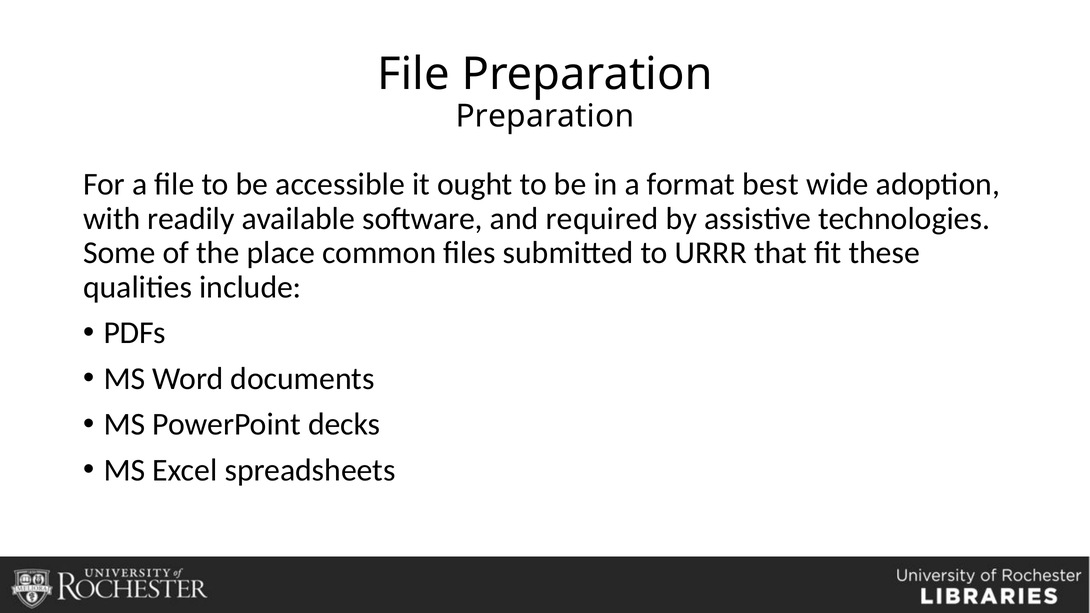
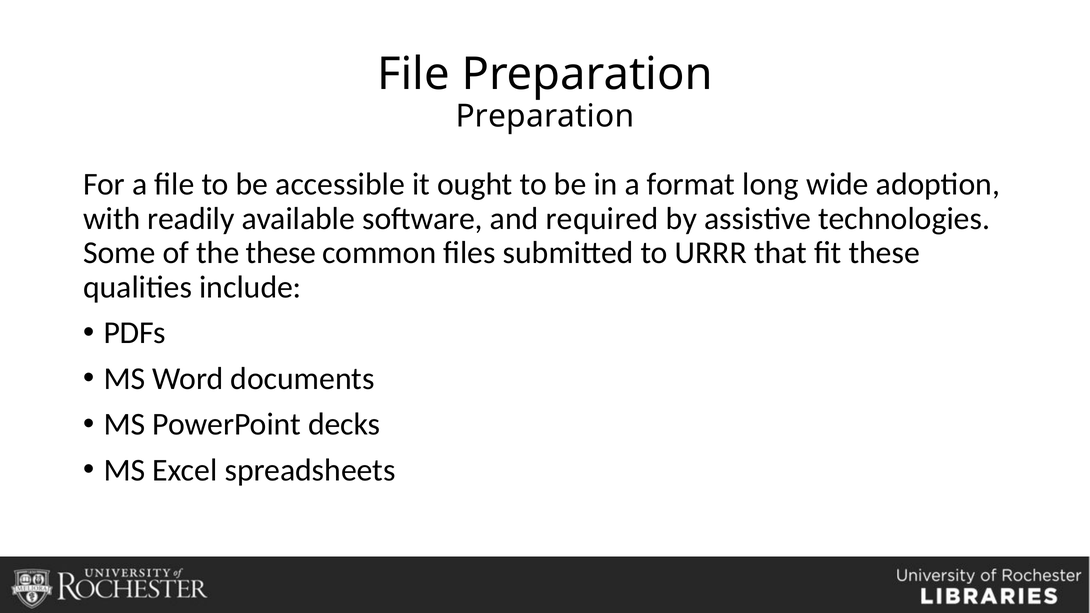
best: best -> long (770, 184)
the place: place -> these (281, 253)
